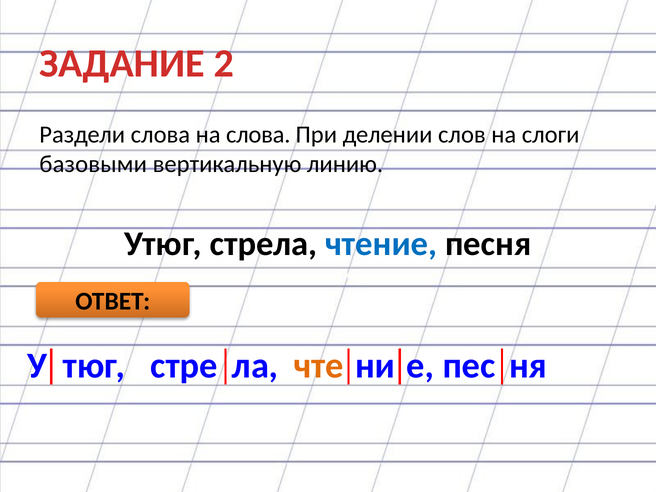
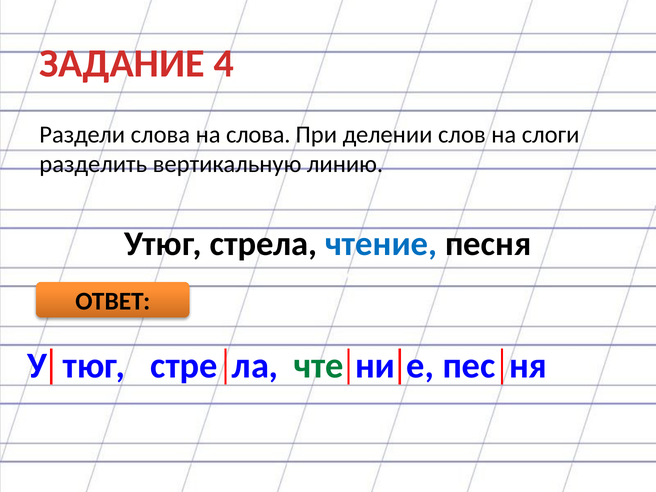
2: 2 -> 4 (224, 64)
базовыми: базовыми -> разделить (93, 164)
чте colour: orange -> green (319, 366)
